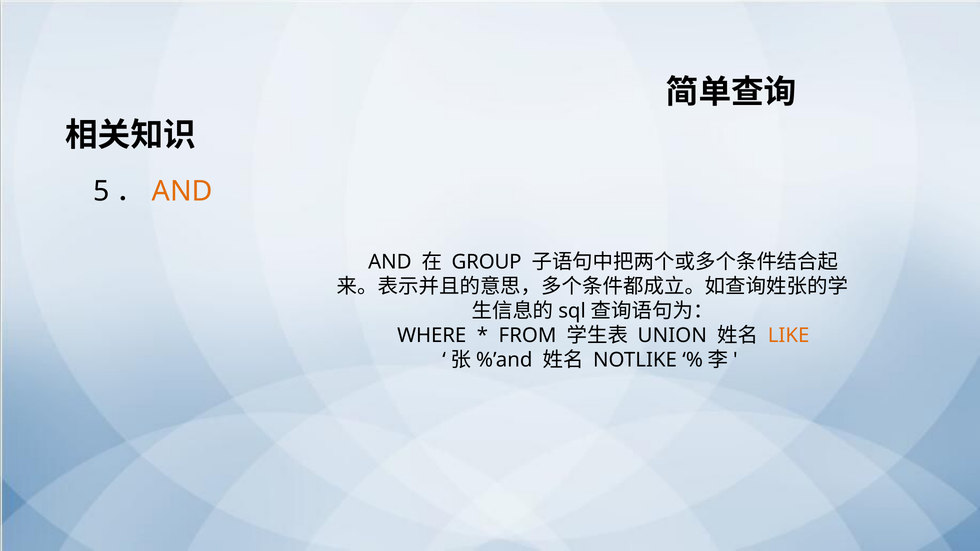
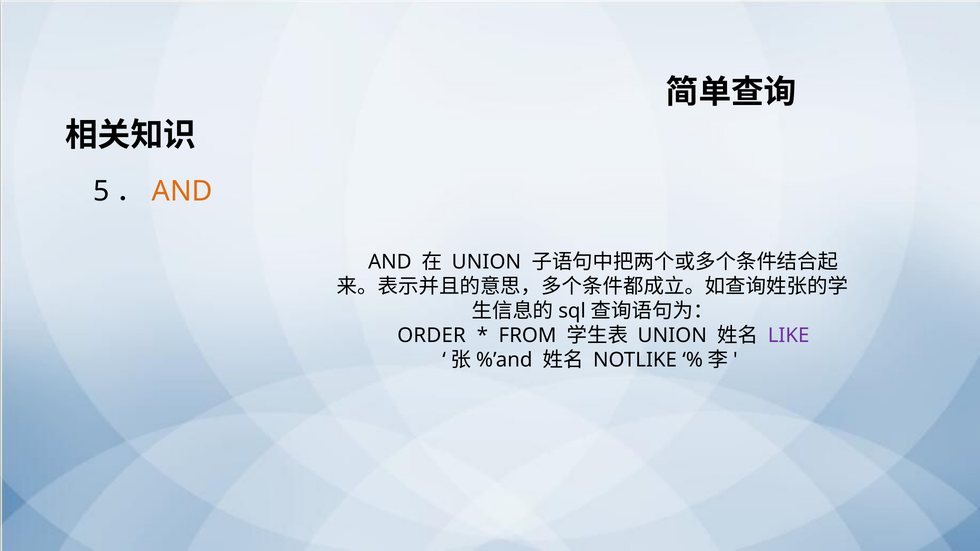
GROUP: GROUP -> UNION (486, 262)
WHERE: WHERE -> ORDER (432, 336)
LIKE colour: orange -> purple (789, 336)
